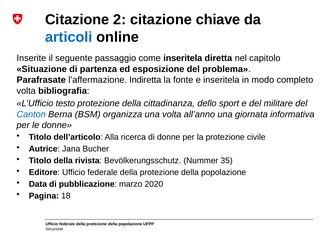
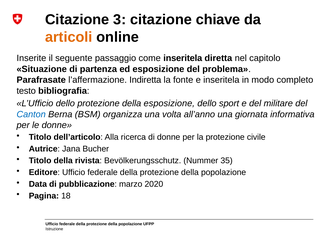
2: 2 -> 3 (120, 20)
articoli colour: blue -> orange (69, 37)
volta: volta -> testo (26, 91)
L’Ufficio testo: testo -> dello (65, 103)
della cittadinanza: cittadinanza -> esposizione (169, 103)
